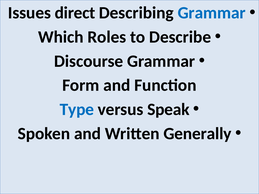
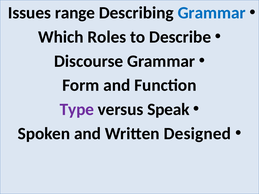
direct: direct -> range (75, 13)
Type colour: blue -> purple (77, 110)
Generally: Generally -> Designed (197, 134)
